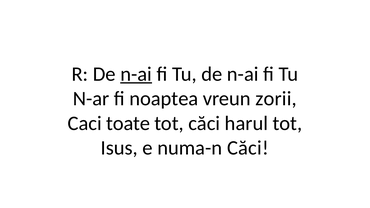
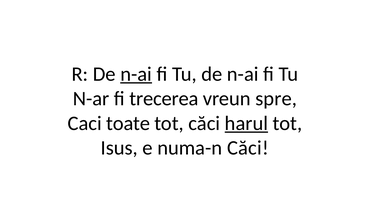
noaptea: noaptea -> trecerea (164, 99)
zorii: zorii -> spre (276, 99)
harul underline: none -> present (246, 123)
